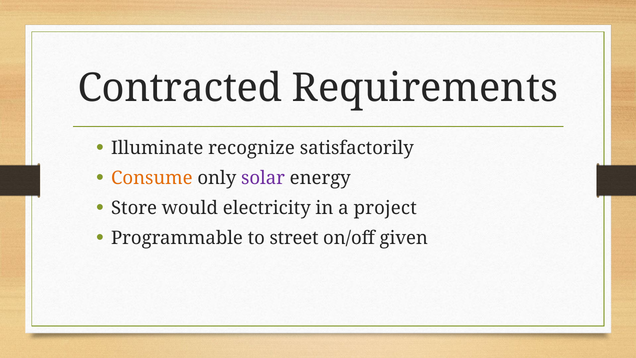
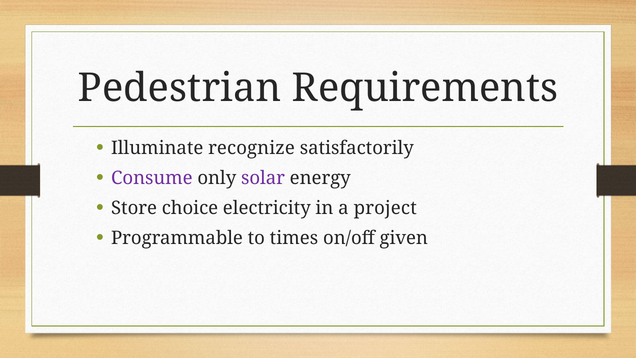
Contracted: Contracted -> Pedestrian (180, 88)
Consume colour: orange -> purple (152, 178)
would: would -> choice (190, 208)
street: street -> times (294, 238)
